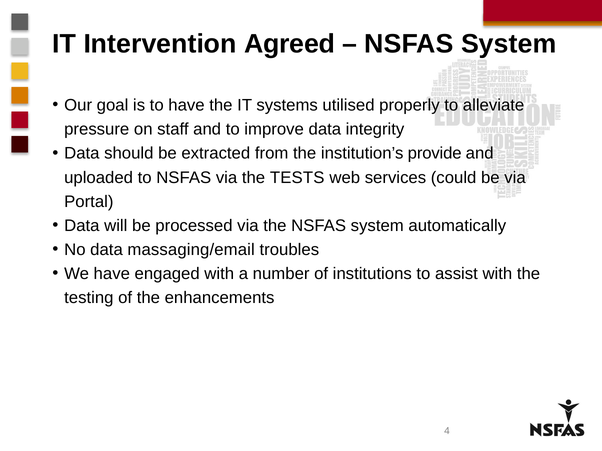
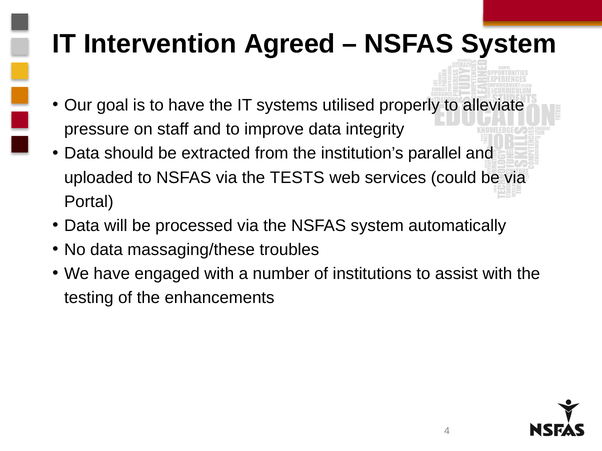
provide: provide -> parallel (435, 154)
massaging/email: massaging/email -> massaging/these (191, 250)
